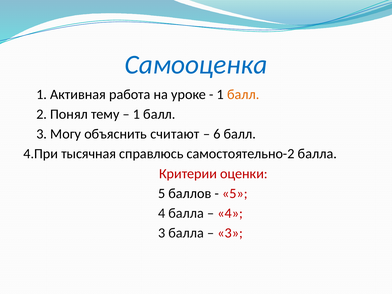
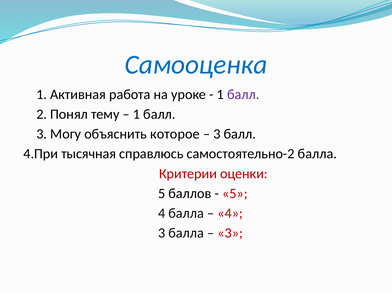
балл colour: orange -> purple (243, 94)
считают: считают -> которое (175, 134)
6: 6 -> 3 (217, 134)
